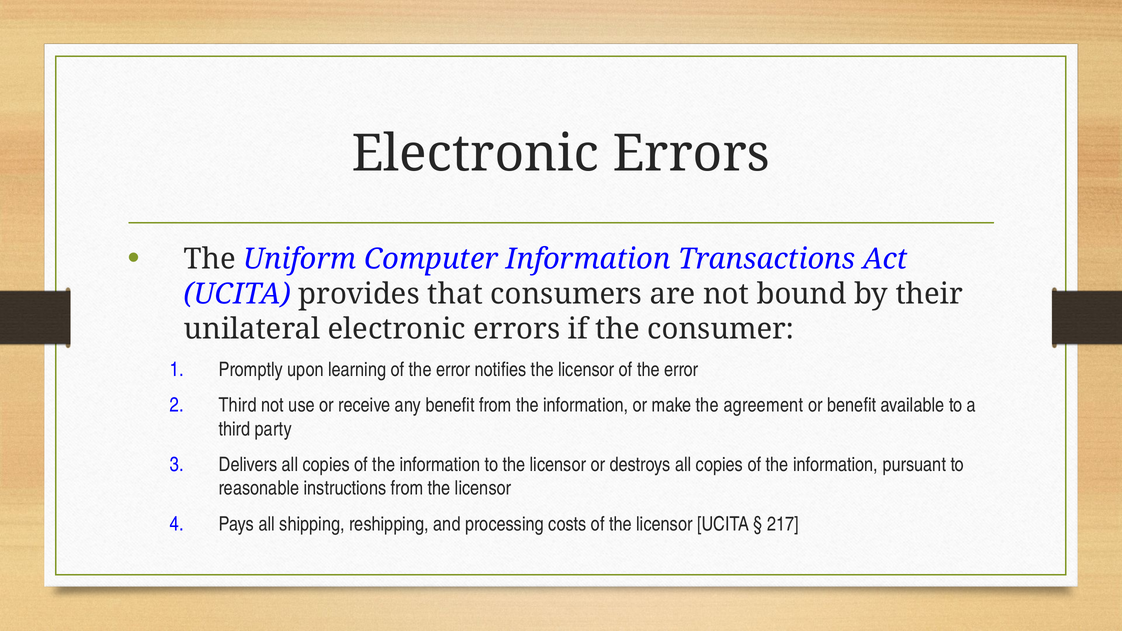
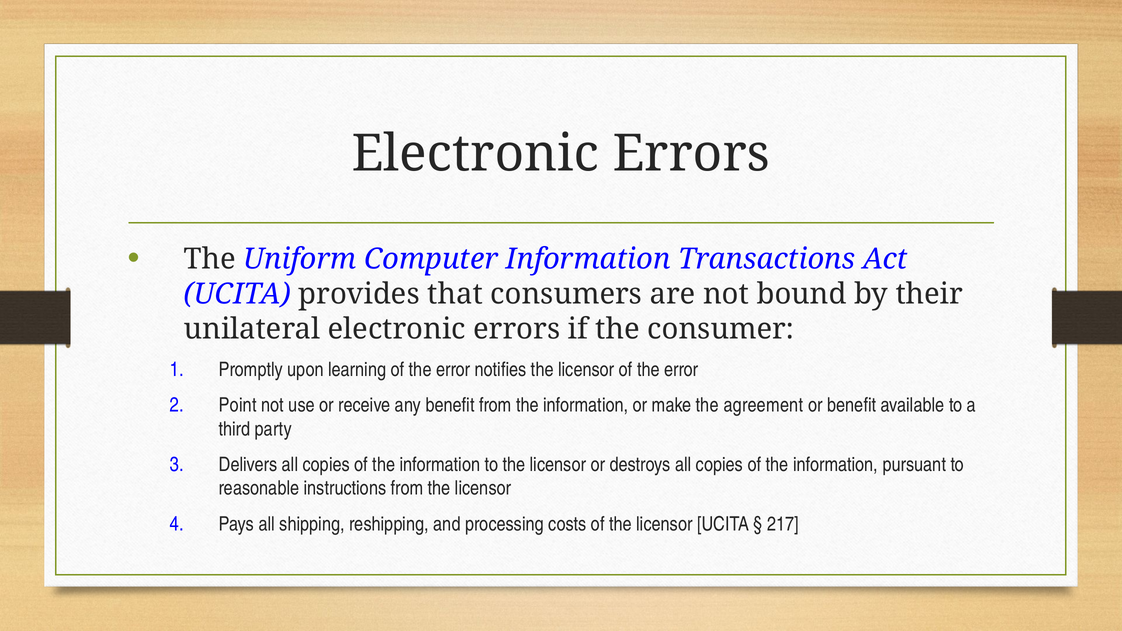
Third: Third -> Point (238, 405)
